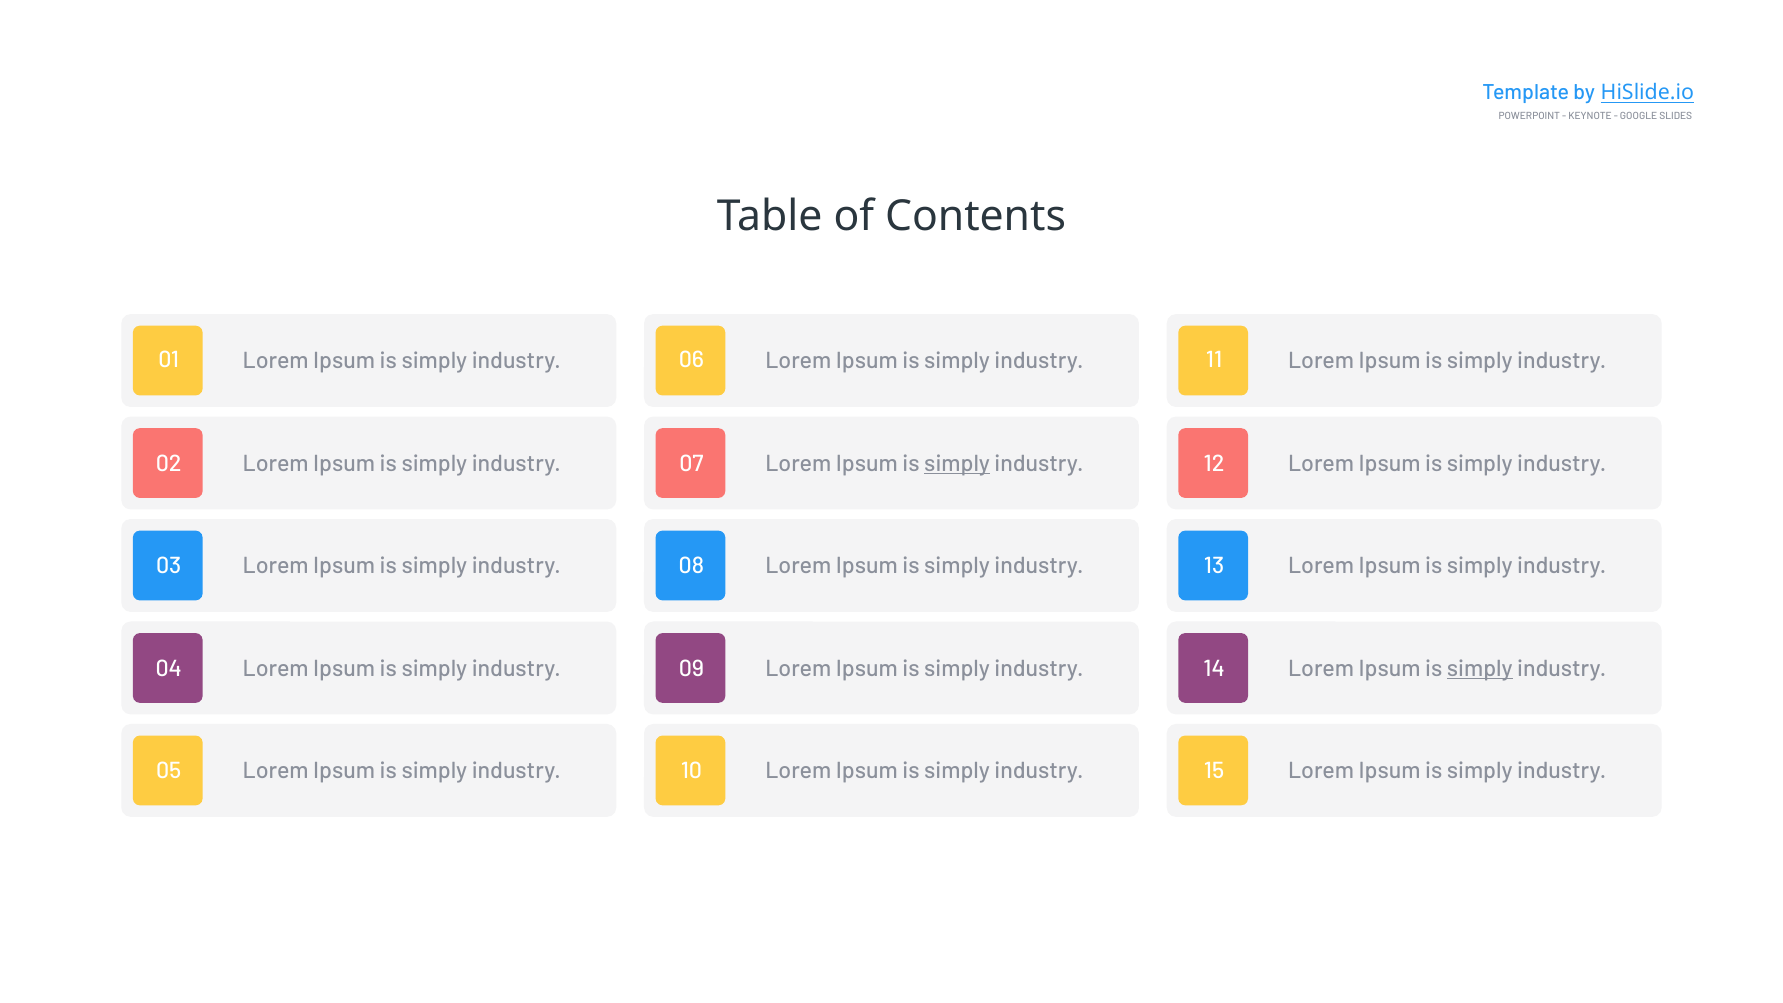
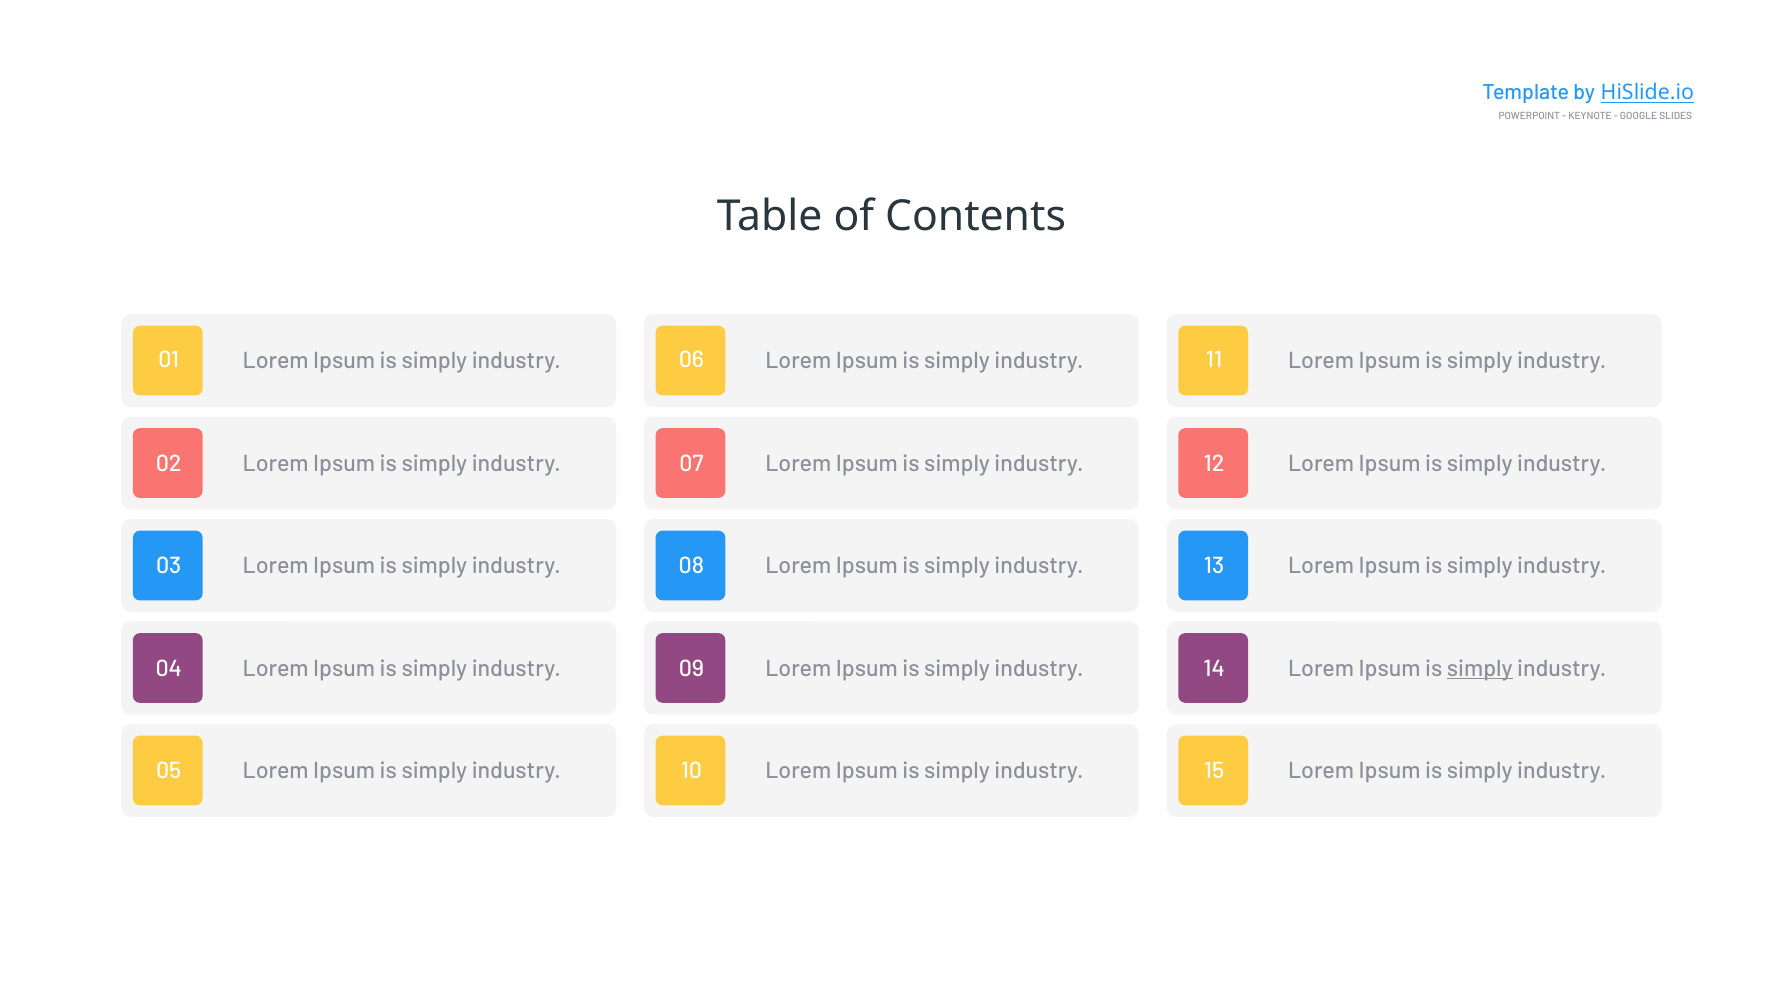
simply underline: present -> none (957, 464)
